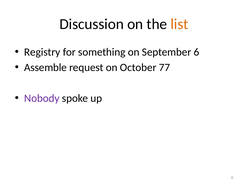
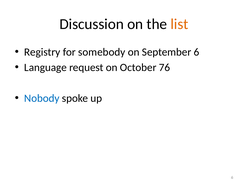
something: something -> somebody (102, 52)
Assemble: Assemble -> Language (45, 67)
77: 77 -> 76 (165, 67)
Nobody colour: purple -> blue (42, 98)
